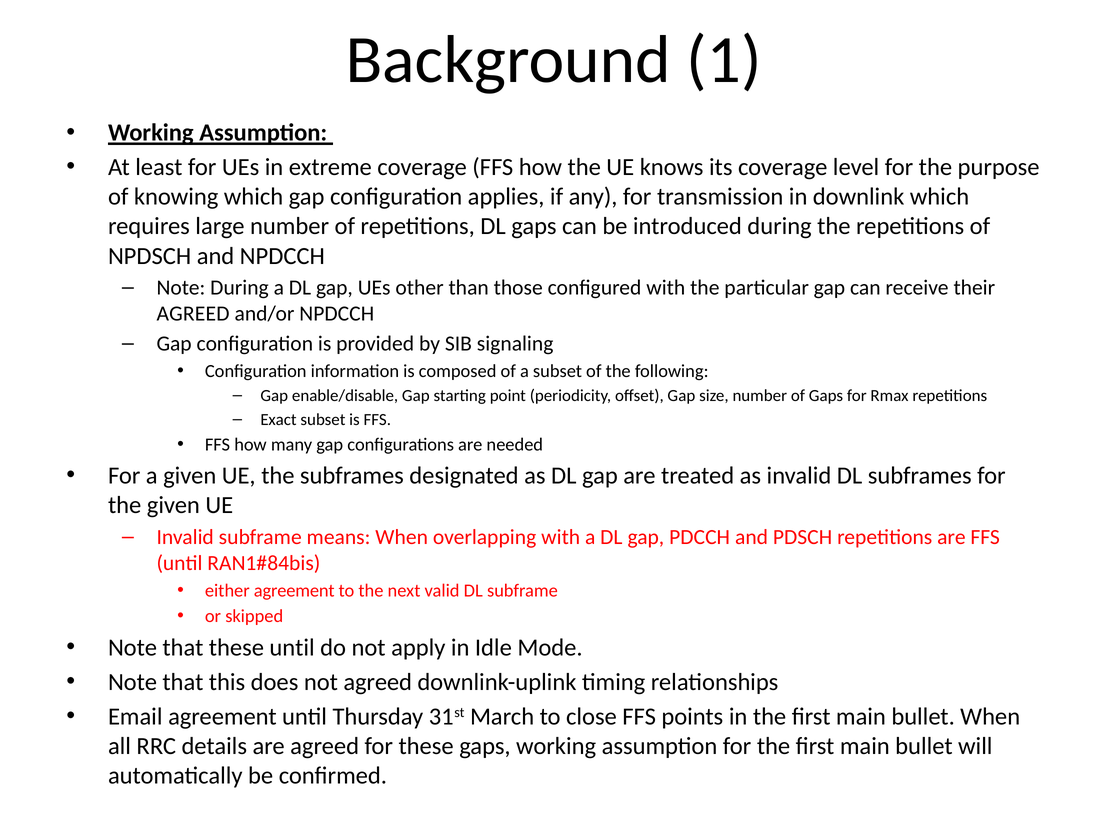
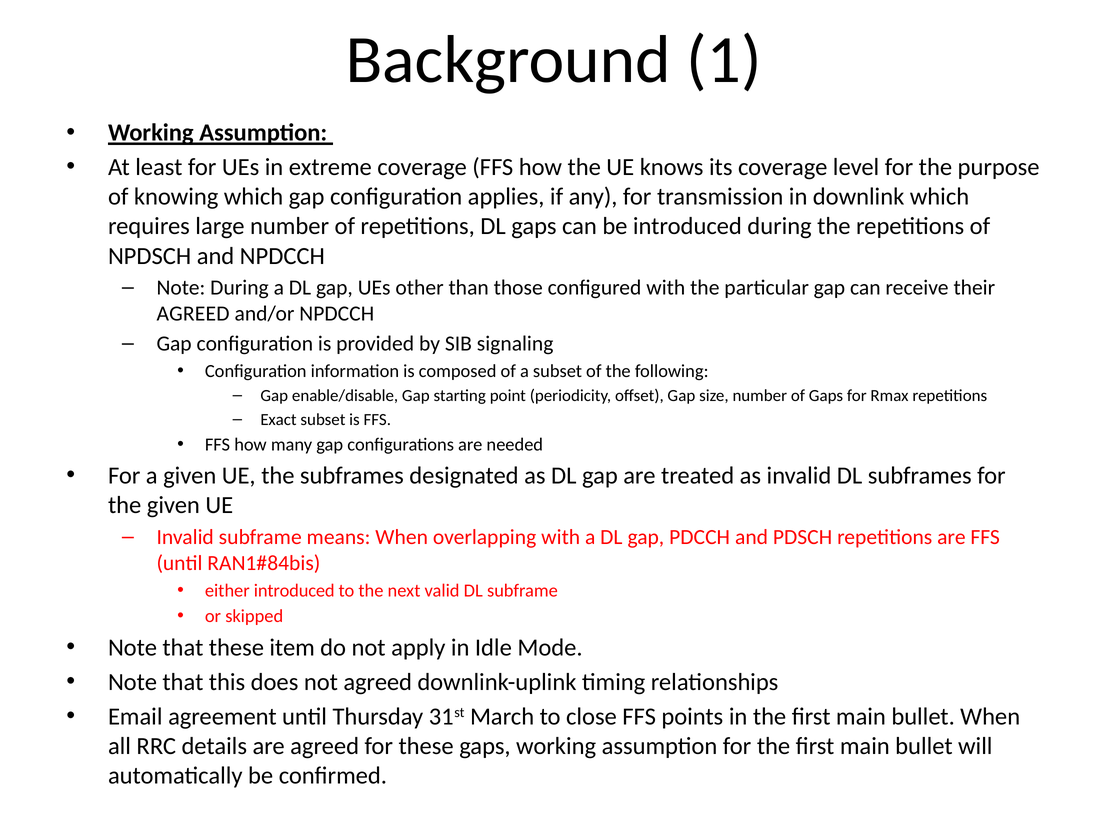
either agreement: agreement -> introduced (294, 590)
these until: until -> item (292, 648)
